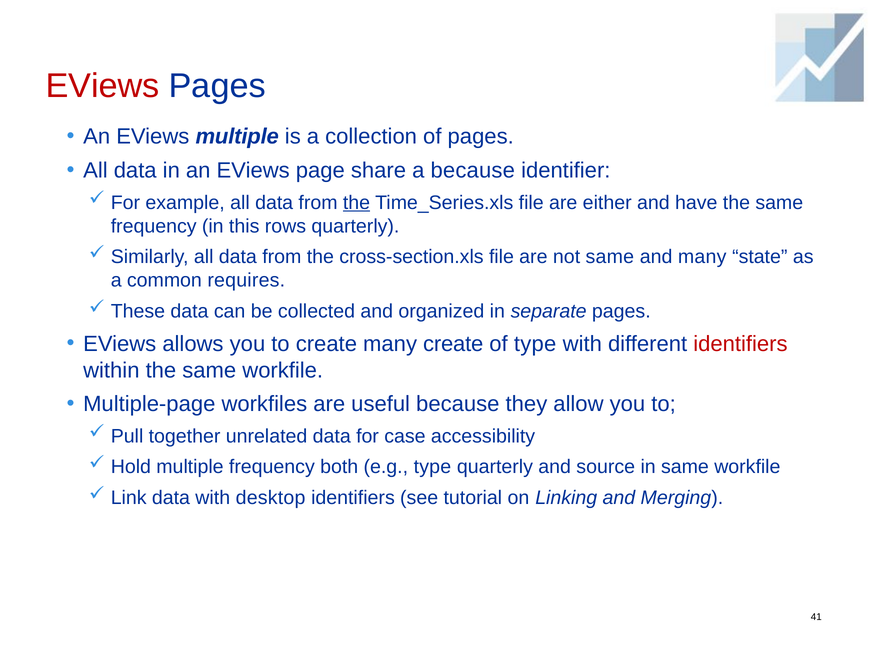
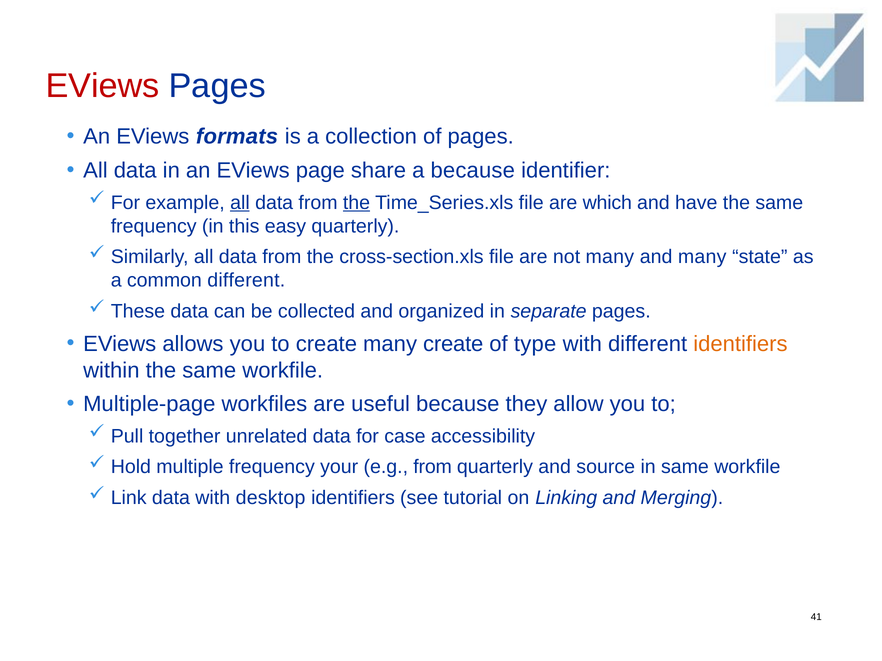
EViews multiple: multiple -> formats (237, 137)
all underline: none -> present (240, 203)
either: either -> which (607, 203)
rows: rows -> easy (285, 226)
not same: same -> many (610, 257)
common requires: requires -> different (246, 281)
identifiers colour: red -> orange (740, 344)
both: both -> your (339, 467)
e.g type: type -> from (433, 467)
